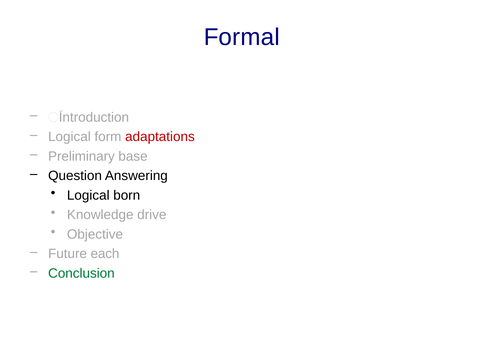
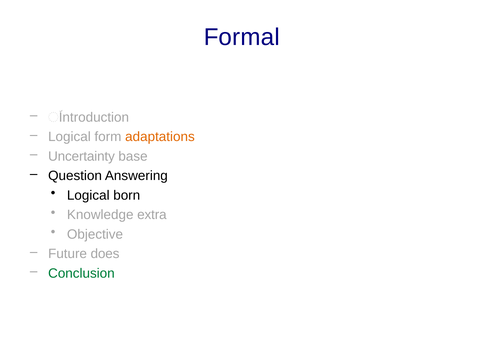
adaptations colour: red -> orange (160, 137)
Preliminary: Preliminary -> Uncertainty (81, 156)
drive: drive -> extra (152, 215)
each: each -> does (105, 254)
